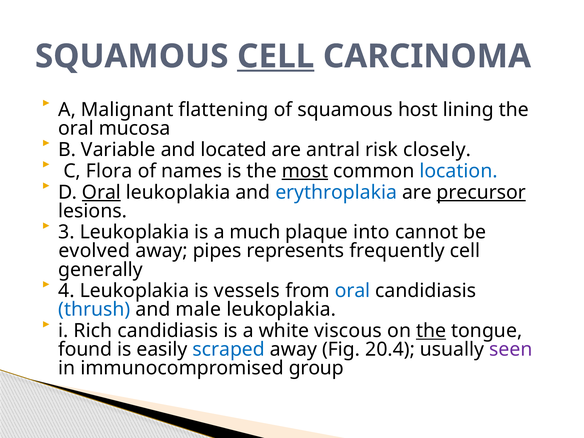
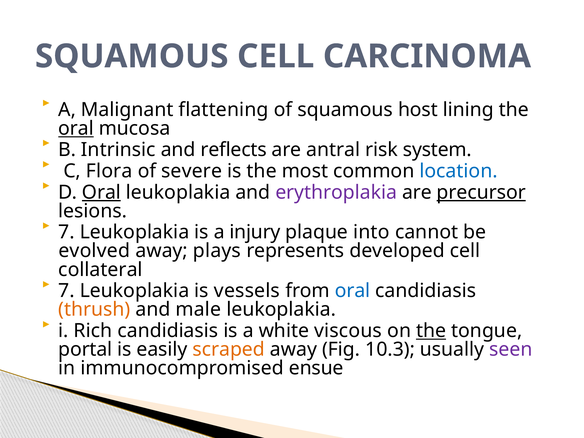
CELL underline: present -> none (276, 56)
oral underline: none -> present (76, 128)
Variable: Variable -> Intrinsic (118, 150)
located: located -> reflects (234, 150)
closely: closely -> system (437, 150)
names: names -> severe (192, 171)
most underline: present -> none (305, 171)
erythroplakia colour: blue -> purple (336, 192)
3: 3 -> 7 (66, 232)
much: much -> injury (255, 232)
pipes: pipes -> plays (217, 251)
frequently: frequently -> developed (397, 251)
generally: generally -> collateral (100, 270)
4: 4 -> 7 (66, 291)
thrush colour: blue -> orange (94, 310)
found: found -> portal (85, 350)
scraped colour: blue -> orange (229, 350)
20.4: 20.4 -> 10.3 (390, 350)
group: group -> ensue (316, 368)
